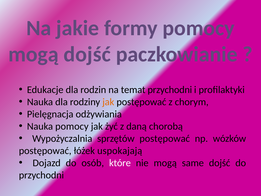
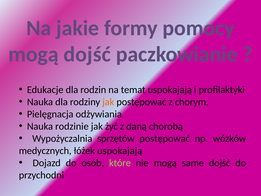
temat przychodni: przychodni -> uspokajają (170, 90)
Nauka pomocy: pomocy -> rodzinie (72, 126)
postępować: postępować -> medycznych (45, 151)
które colour: white -> light green (120, 163)
